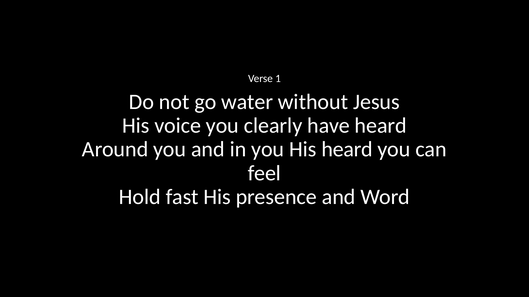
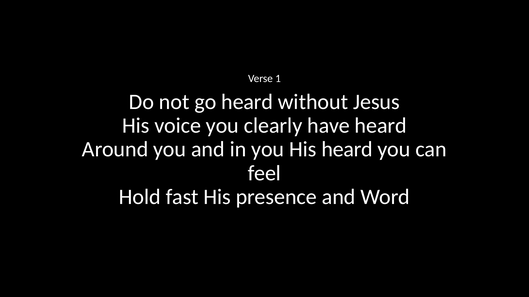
go water: water -> heard (247, 102)
